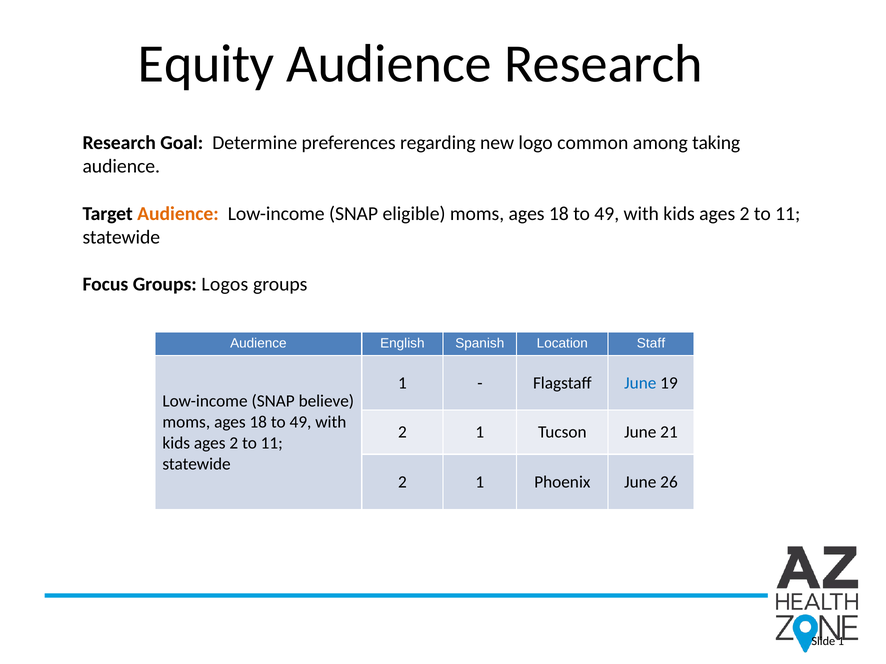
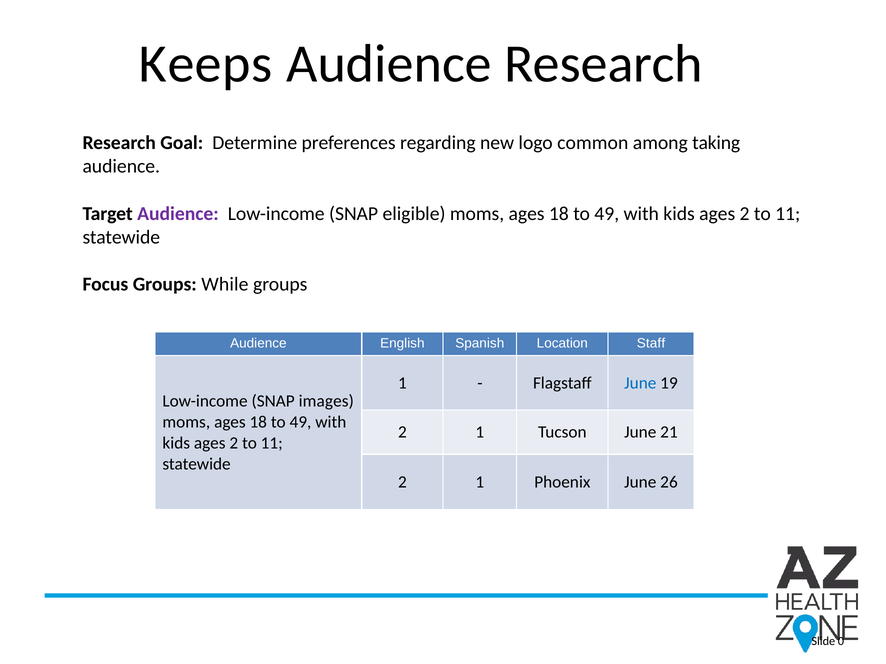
Equity: Equity -> Keeps (206, 64)
Audience colour: orange -> purple (178, 214)
Logos: Logos -> While (225, 285)
believe: believe -> images (326, 402)
Slide 1: 1 -> 0 (841, 642)
